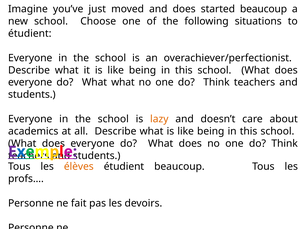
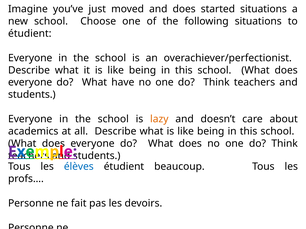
started beaucoup: beaucoup -> situations (263, 9)
What what: what -> have (123, 83)
élèves colour: orange -> blue (79, 167)
